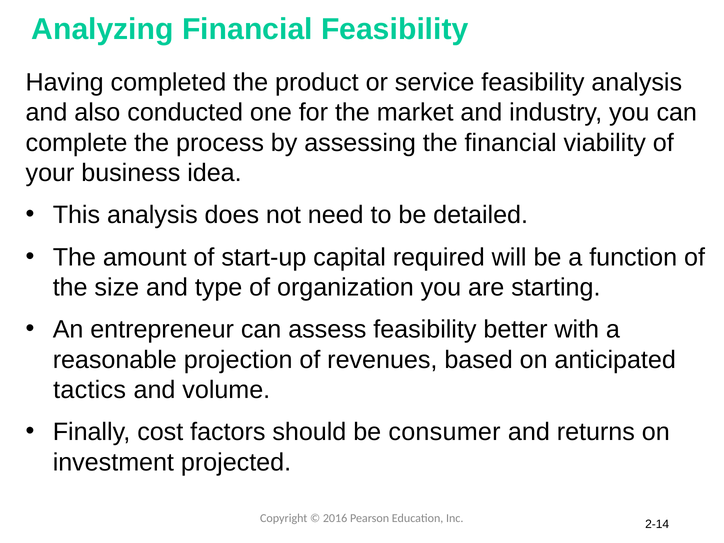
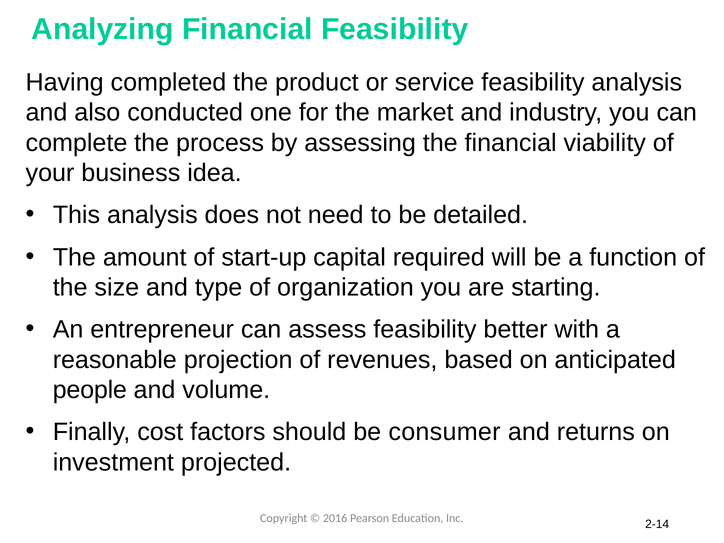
tactics: tactics -> people (90, 390)
